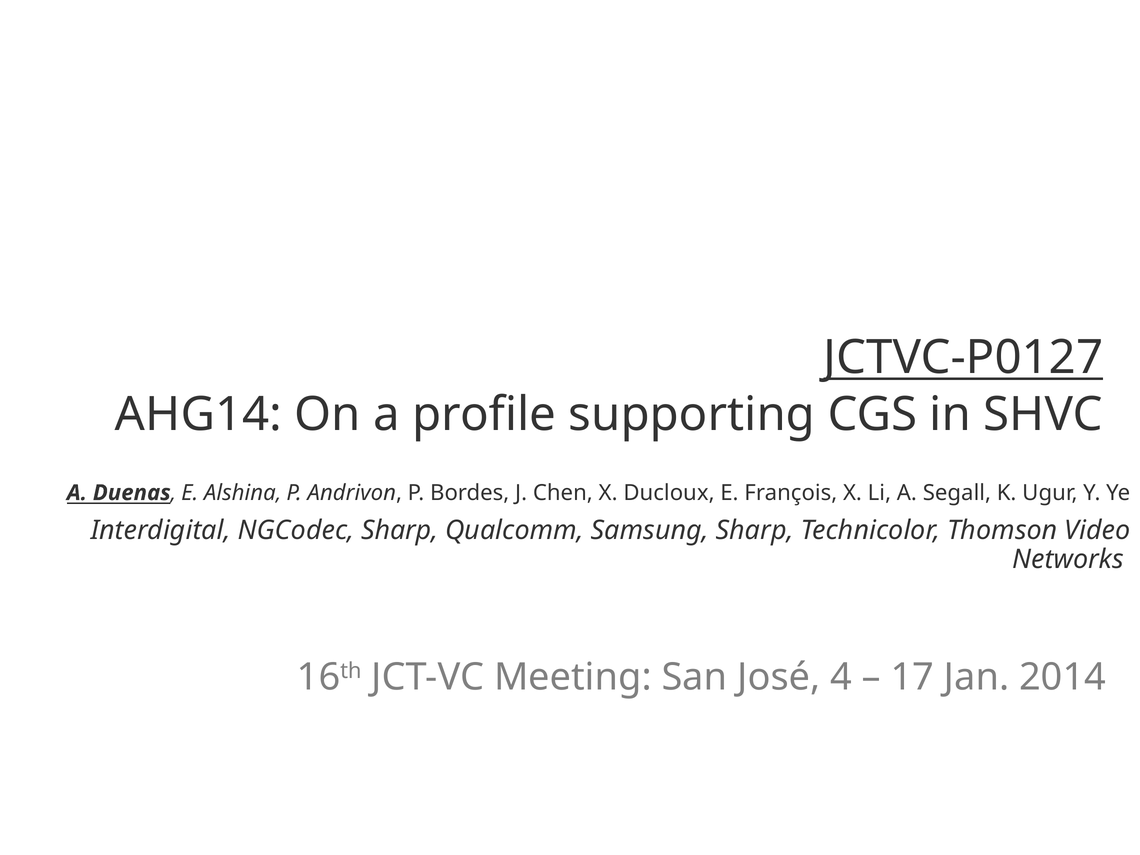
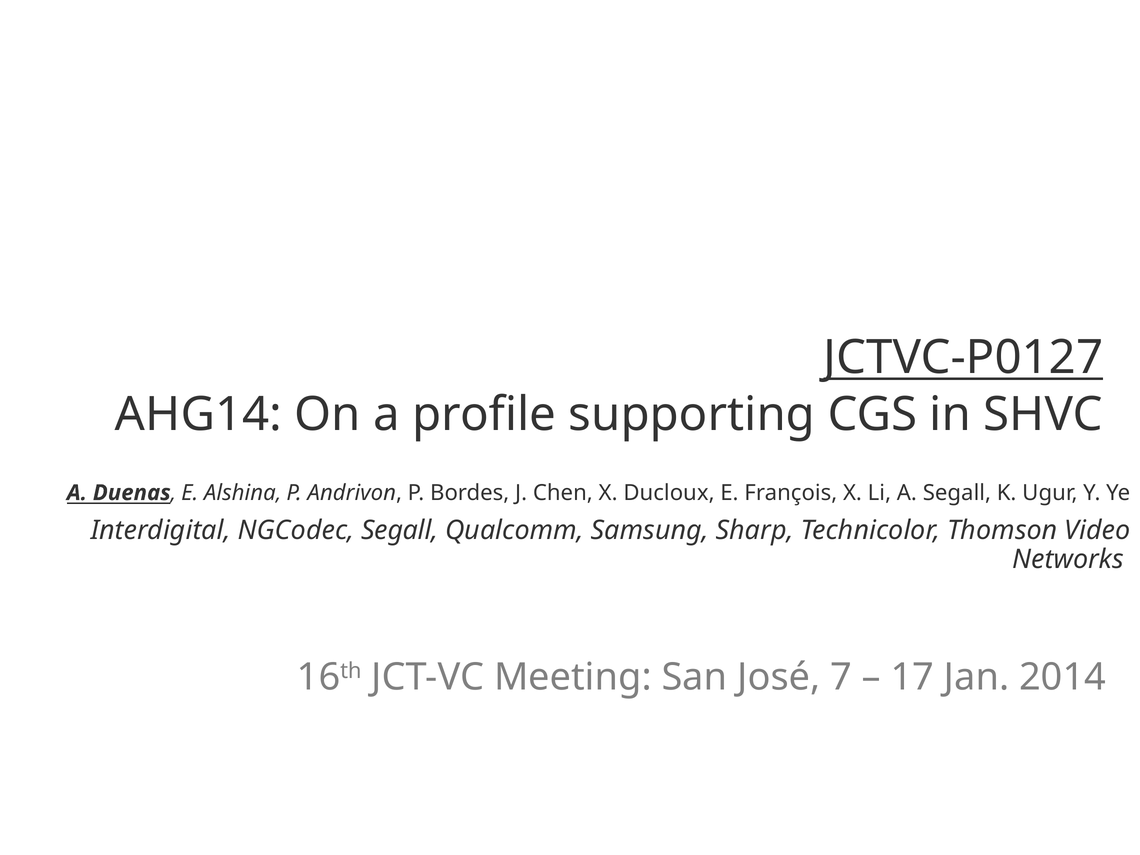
NGCodec Sharp: Sharp -> Segall (400, 530)
4: 4 -> 7 (841, 677)
